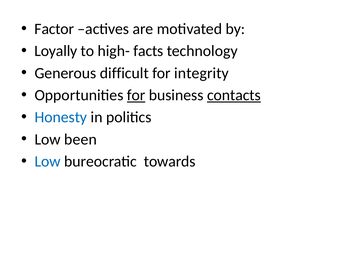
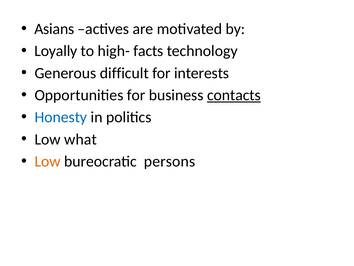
Factor: Factor -> Asians (54, 29)
integrity: integrity -> interests (202, 73)
for underline: present -> none (136, 95)
been: been -> what (81, 139)
Low colour: blue -> orange (48, 161)
towards: towards -> persons (170, 161)
